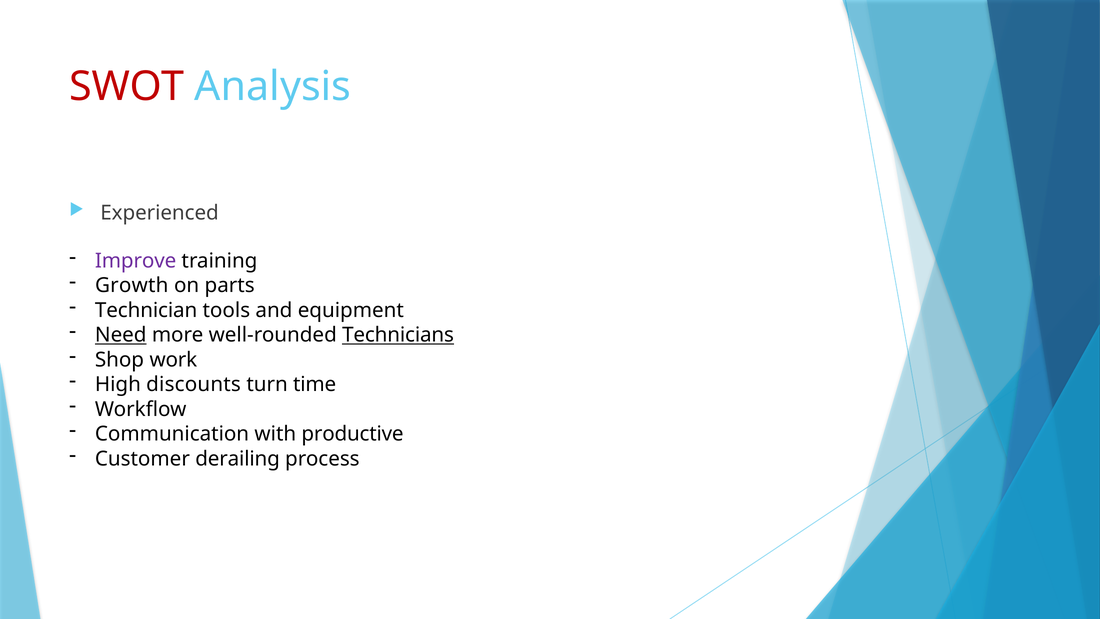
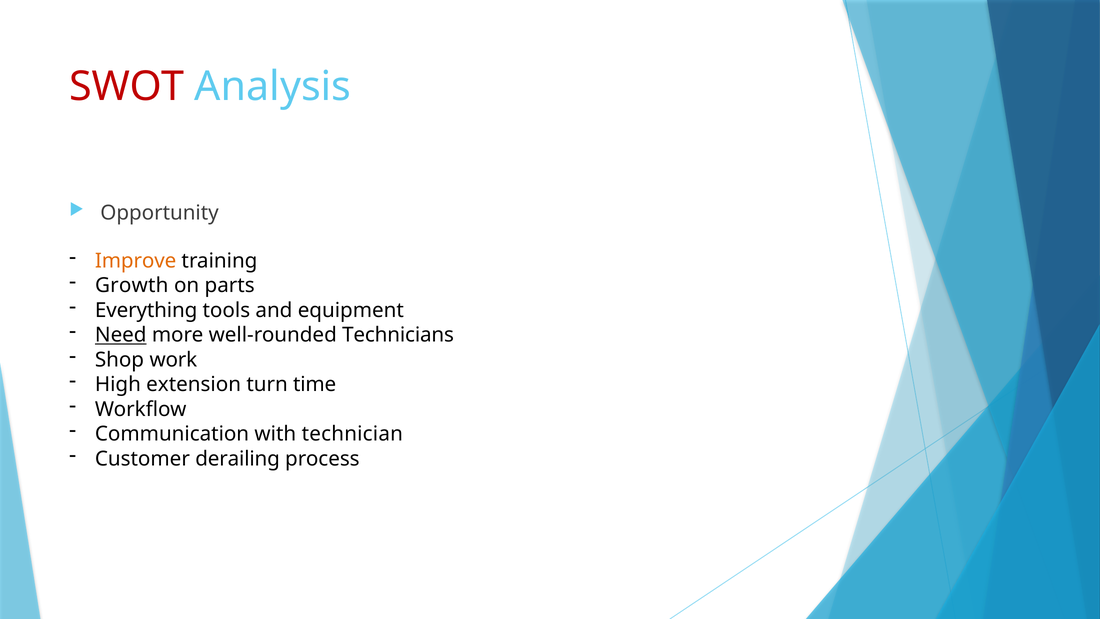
Experienced: Experienced -> Opportunity (160, 213)
Improve colour: purple -> orange (136, 261)
Technician: Technician -> Everything (146, 310)
Technicians underline: present -> none (398, 335)
discounts: discounts -> extension (194, 384)
productive: productive -> technician (352, 434)
